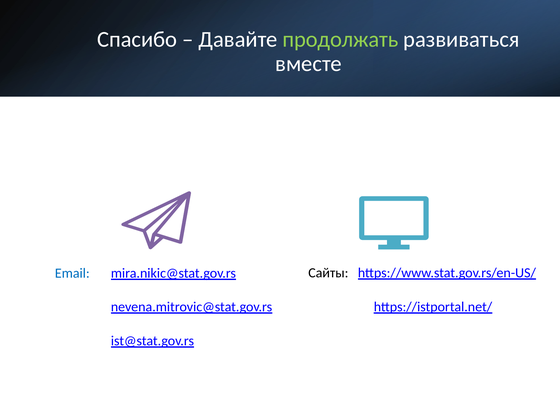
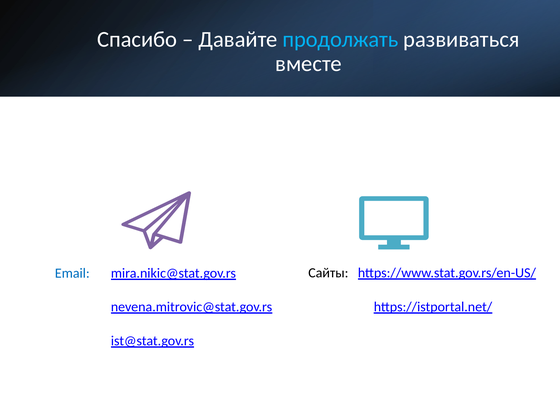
продолжать colour: light green -> light blue (340, 39)
